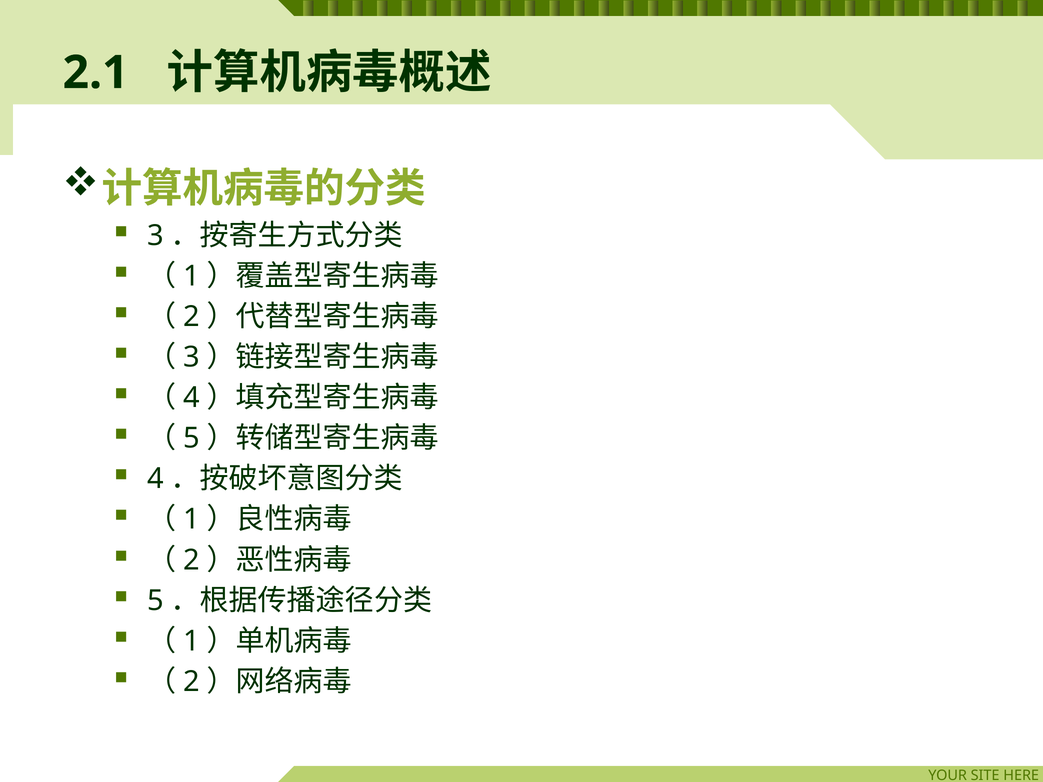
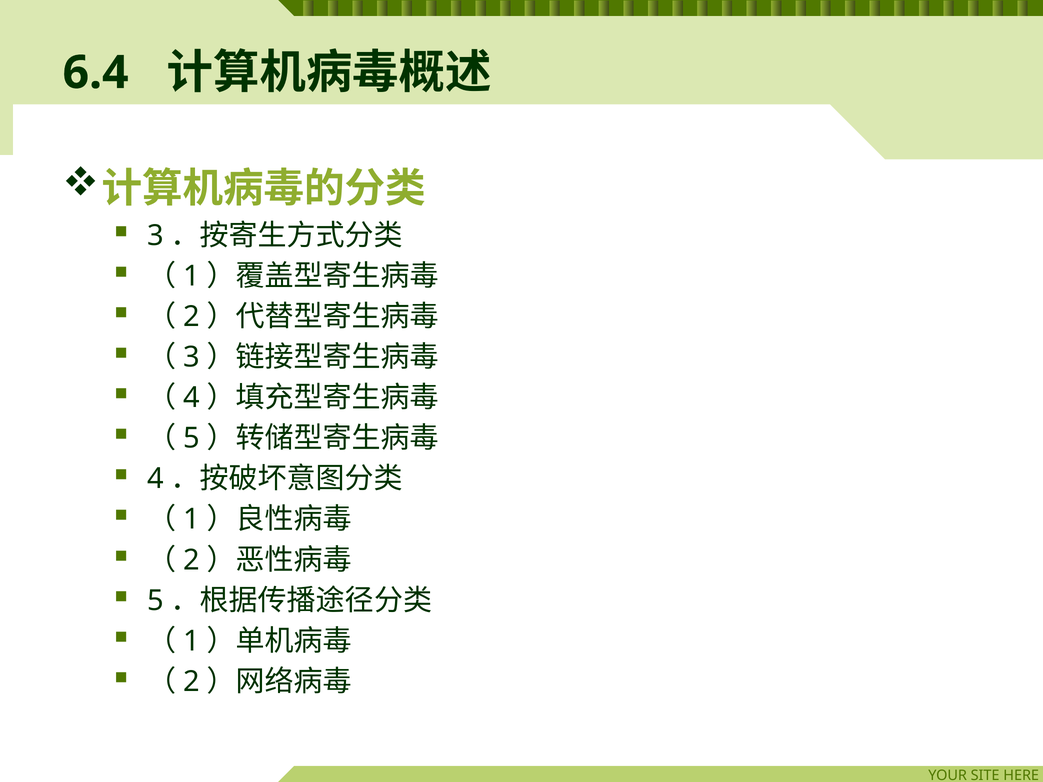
2.1: 2.1 -> 6.4 (96, 73)
